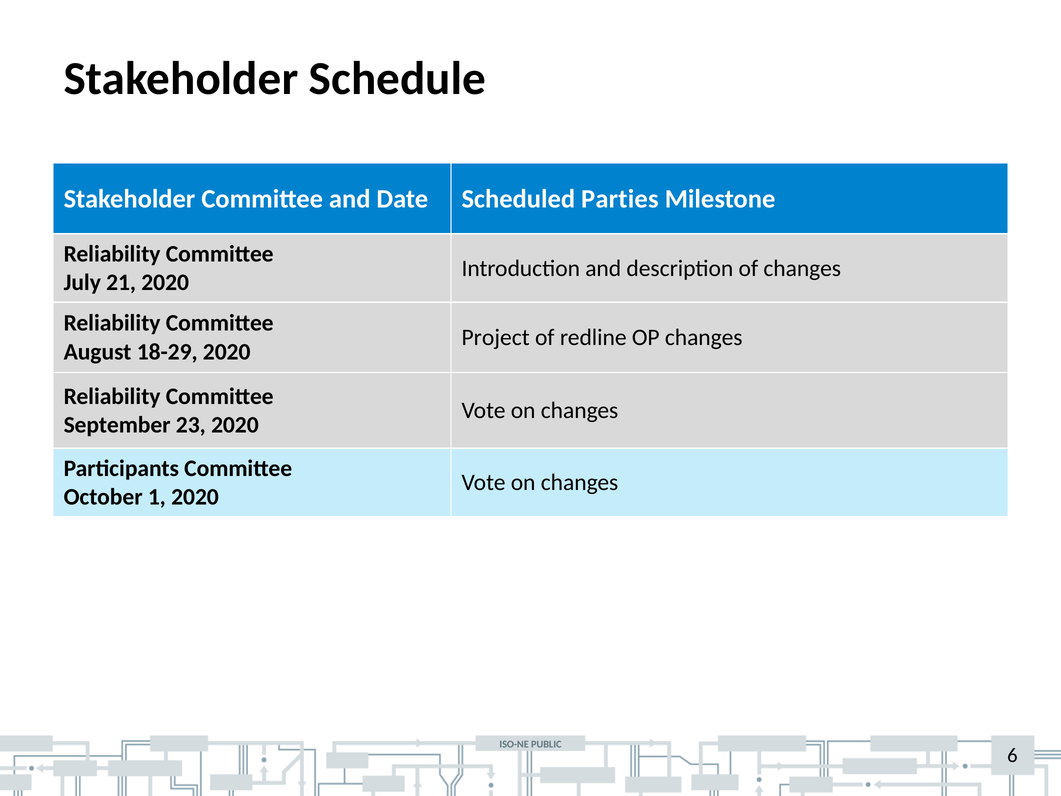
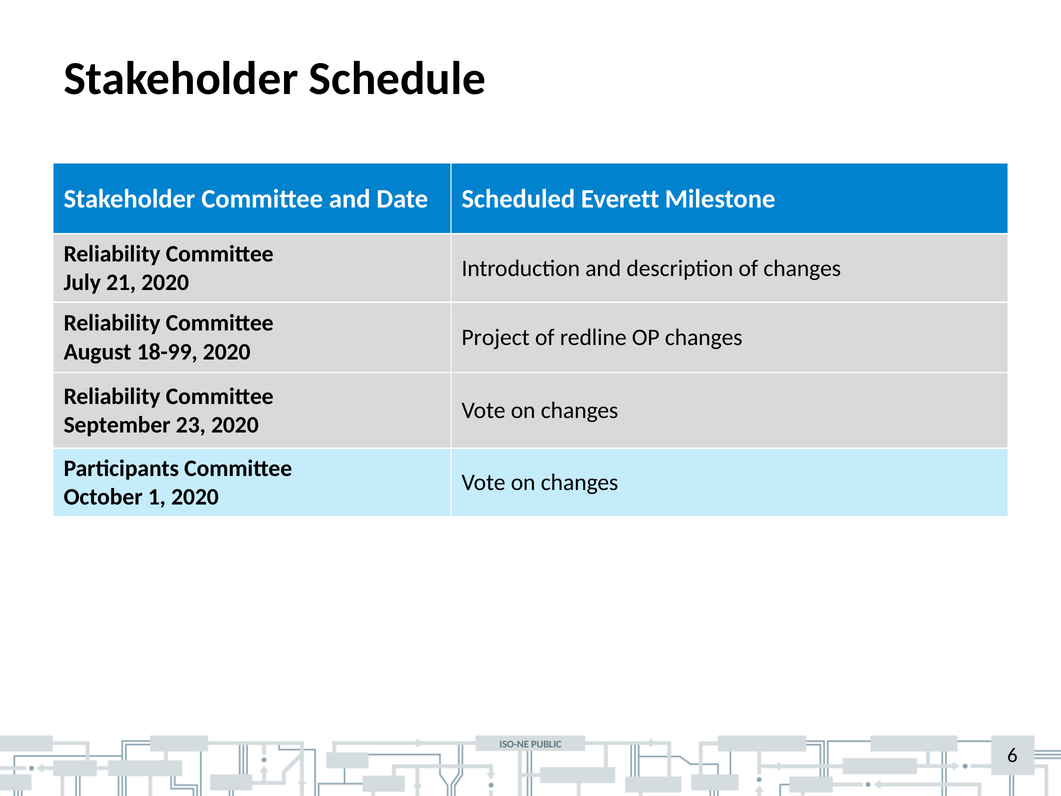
Parties: Parties -> Everett (620, 199)
18-29: 18-29 -> 18-99 (167, 352)
